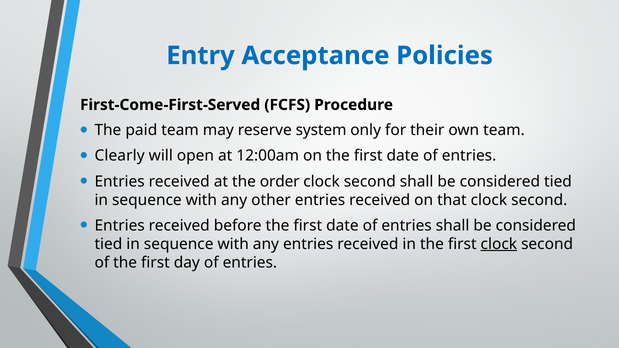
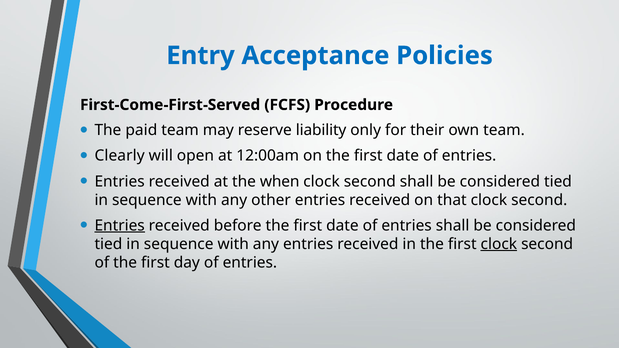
system: system -> liability (321, 130)
order: order -> when (280, 182)
Entries underline: none -> present (120, 226)
